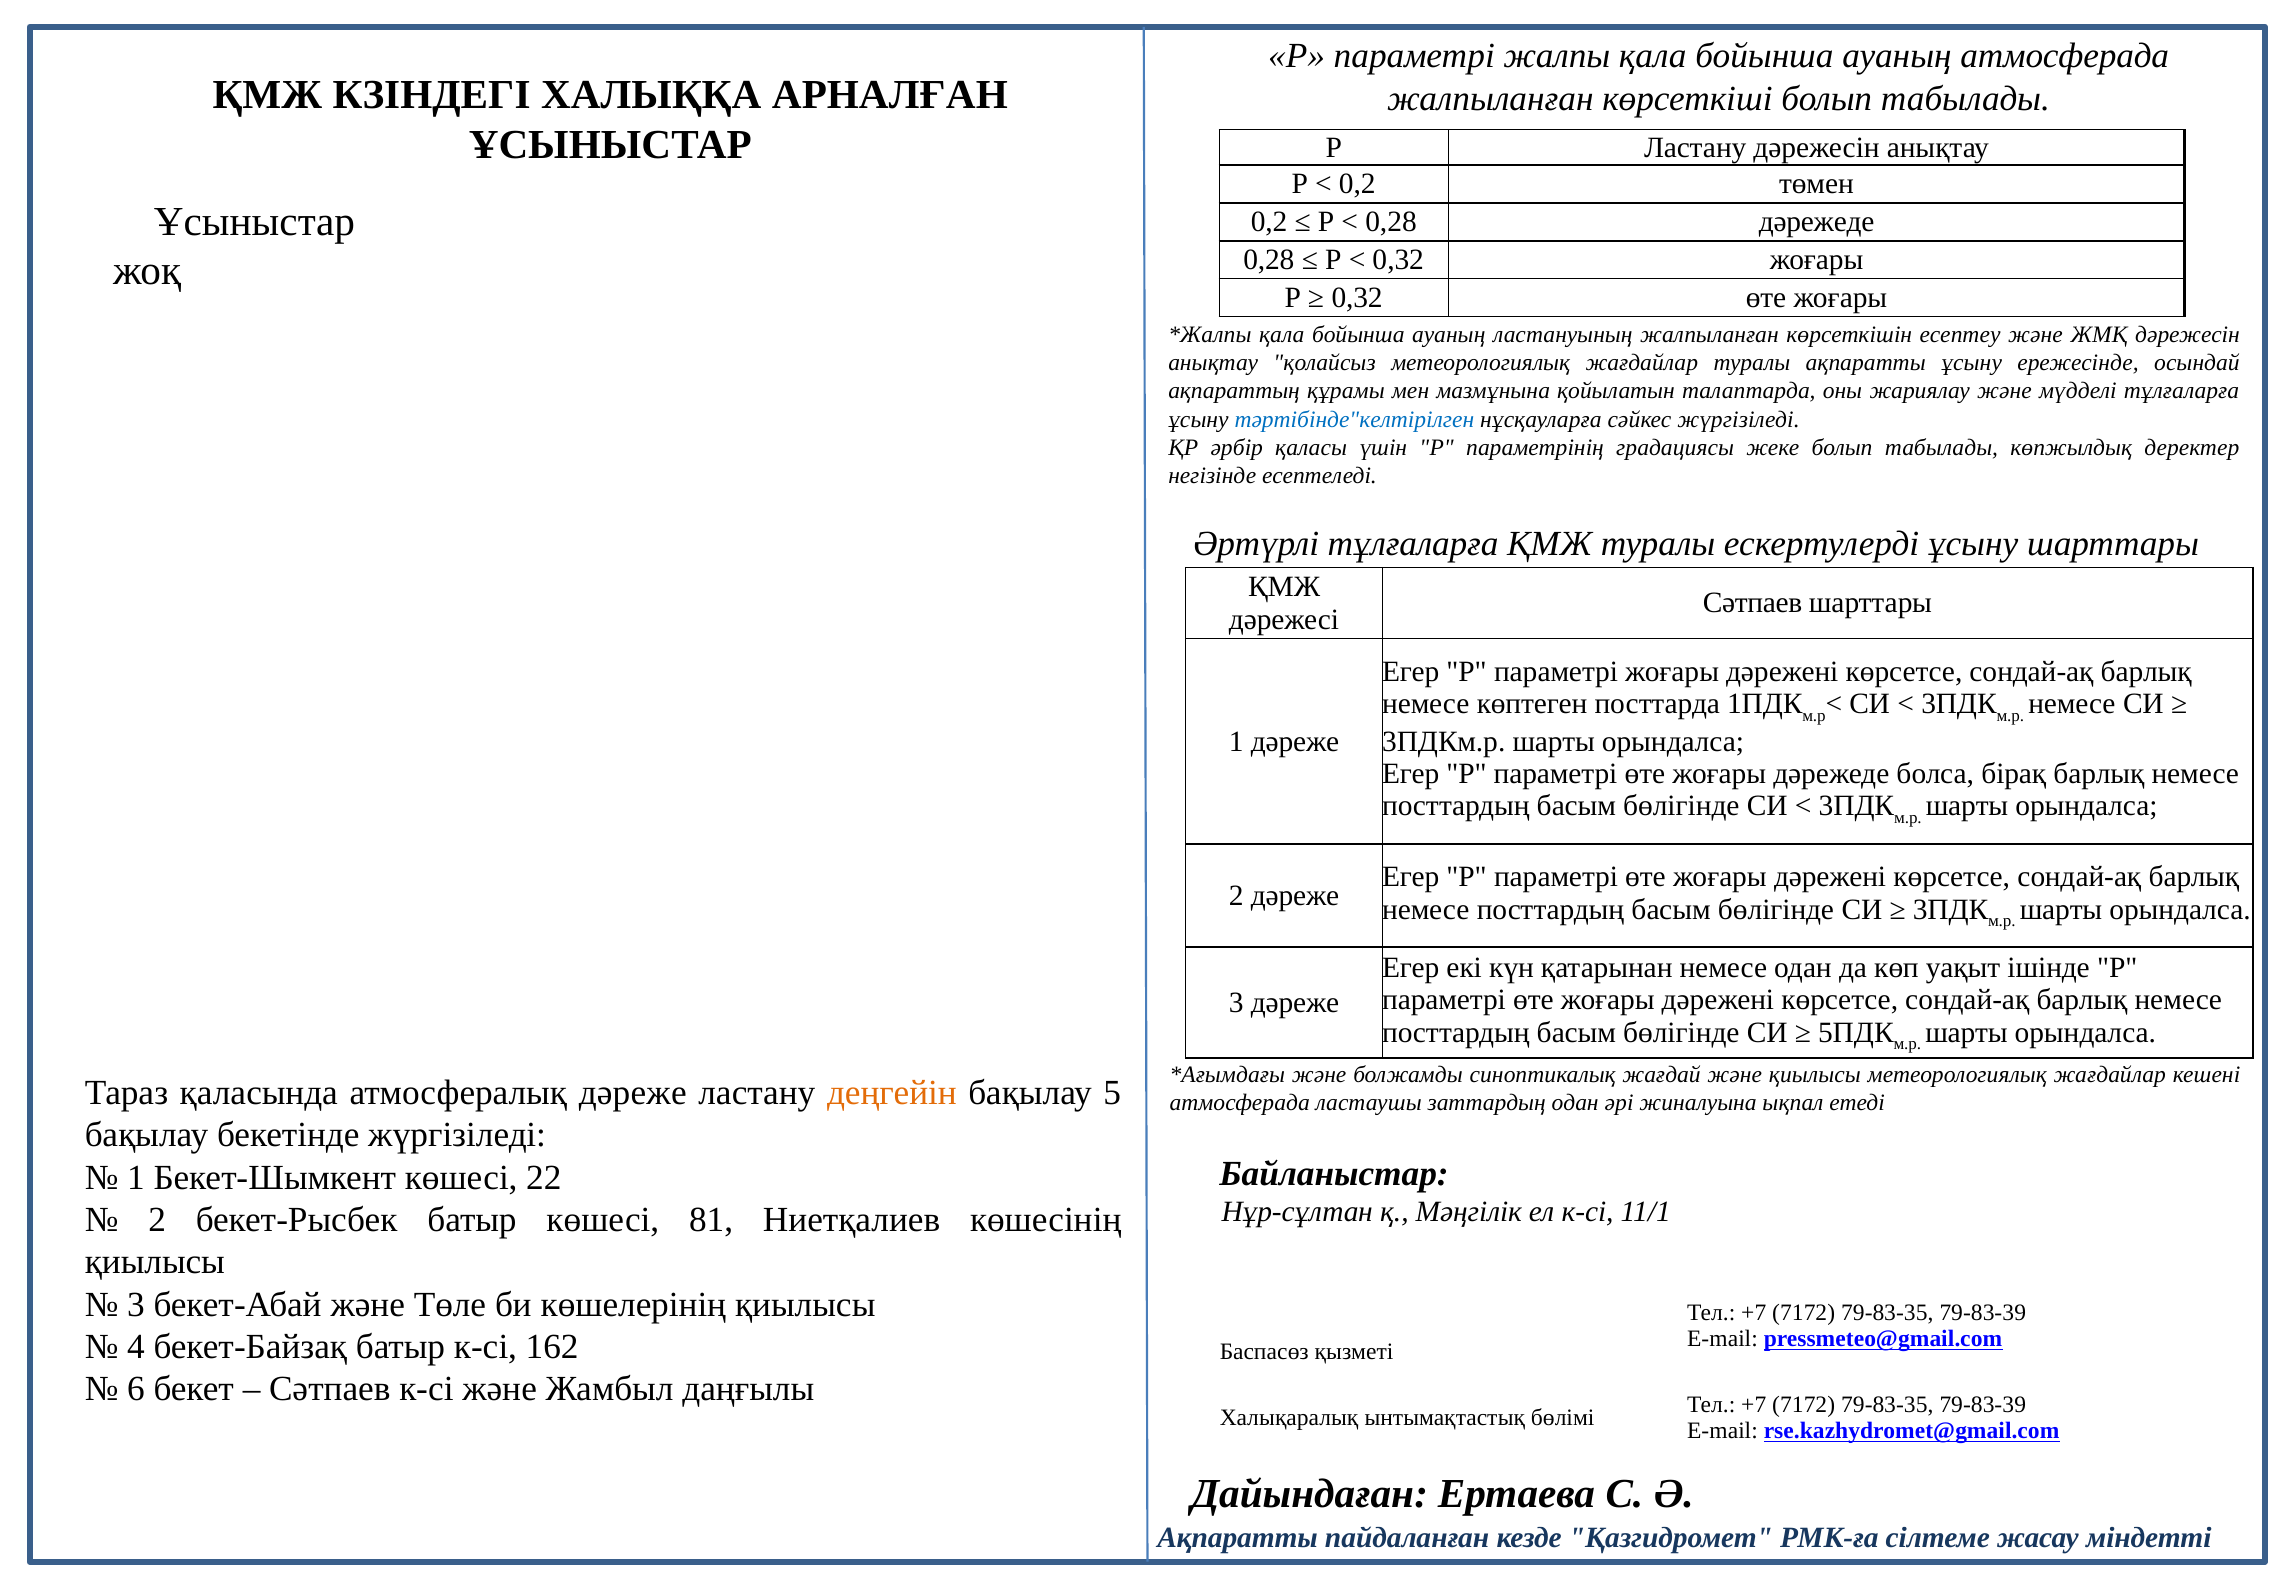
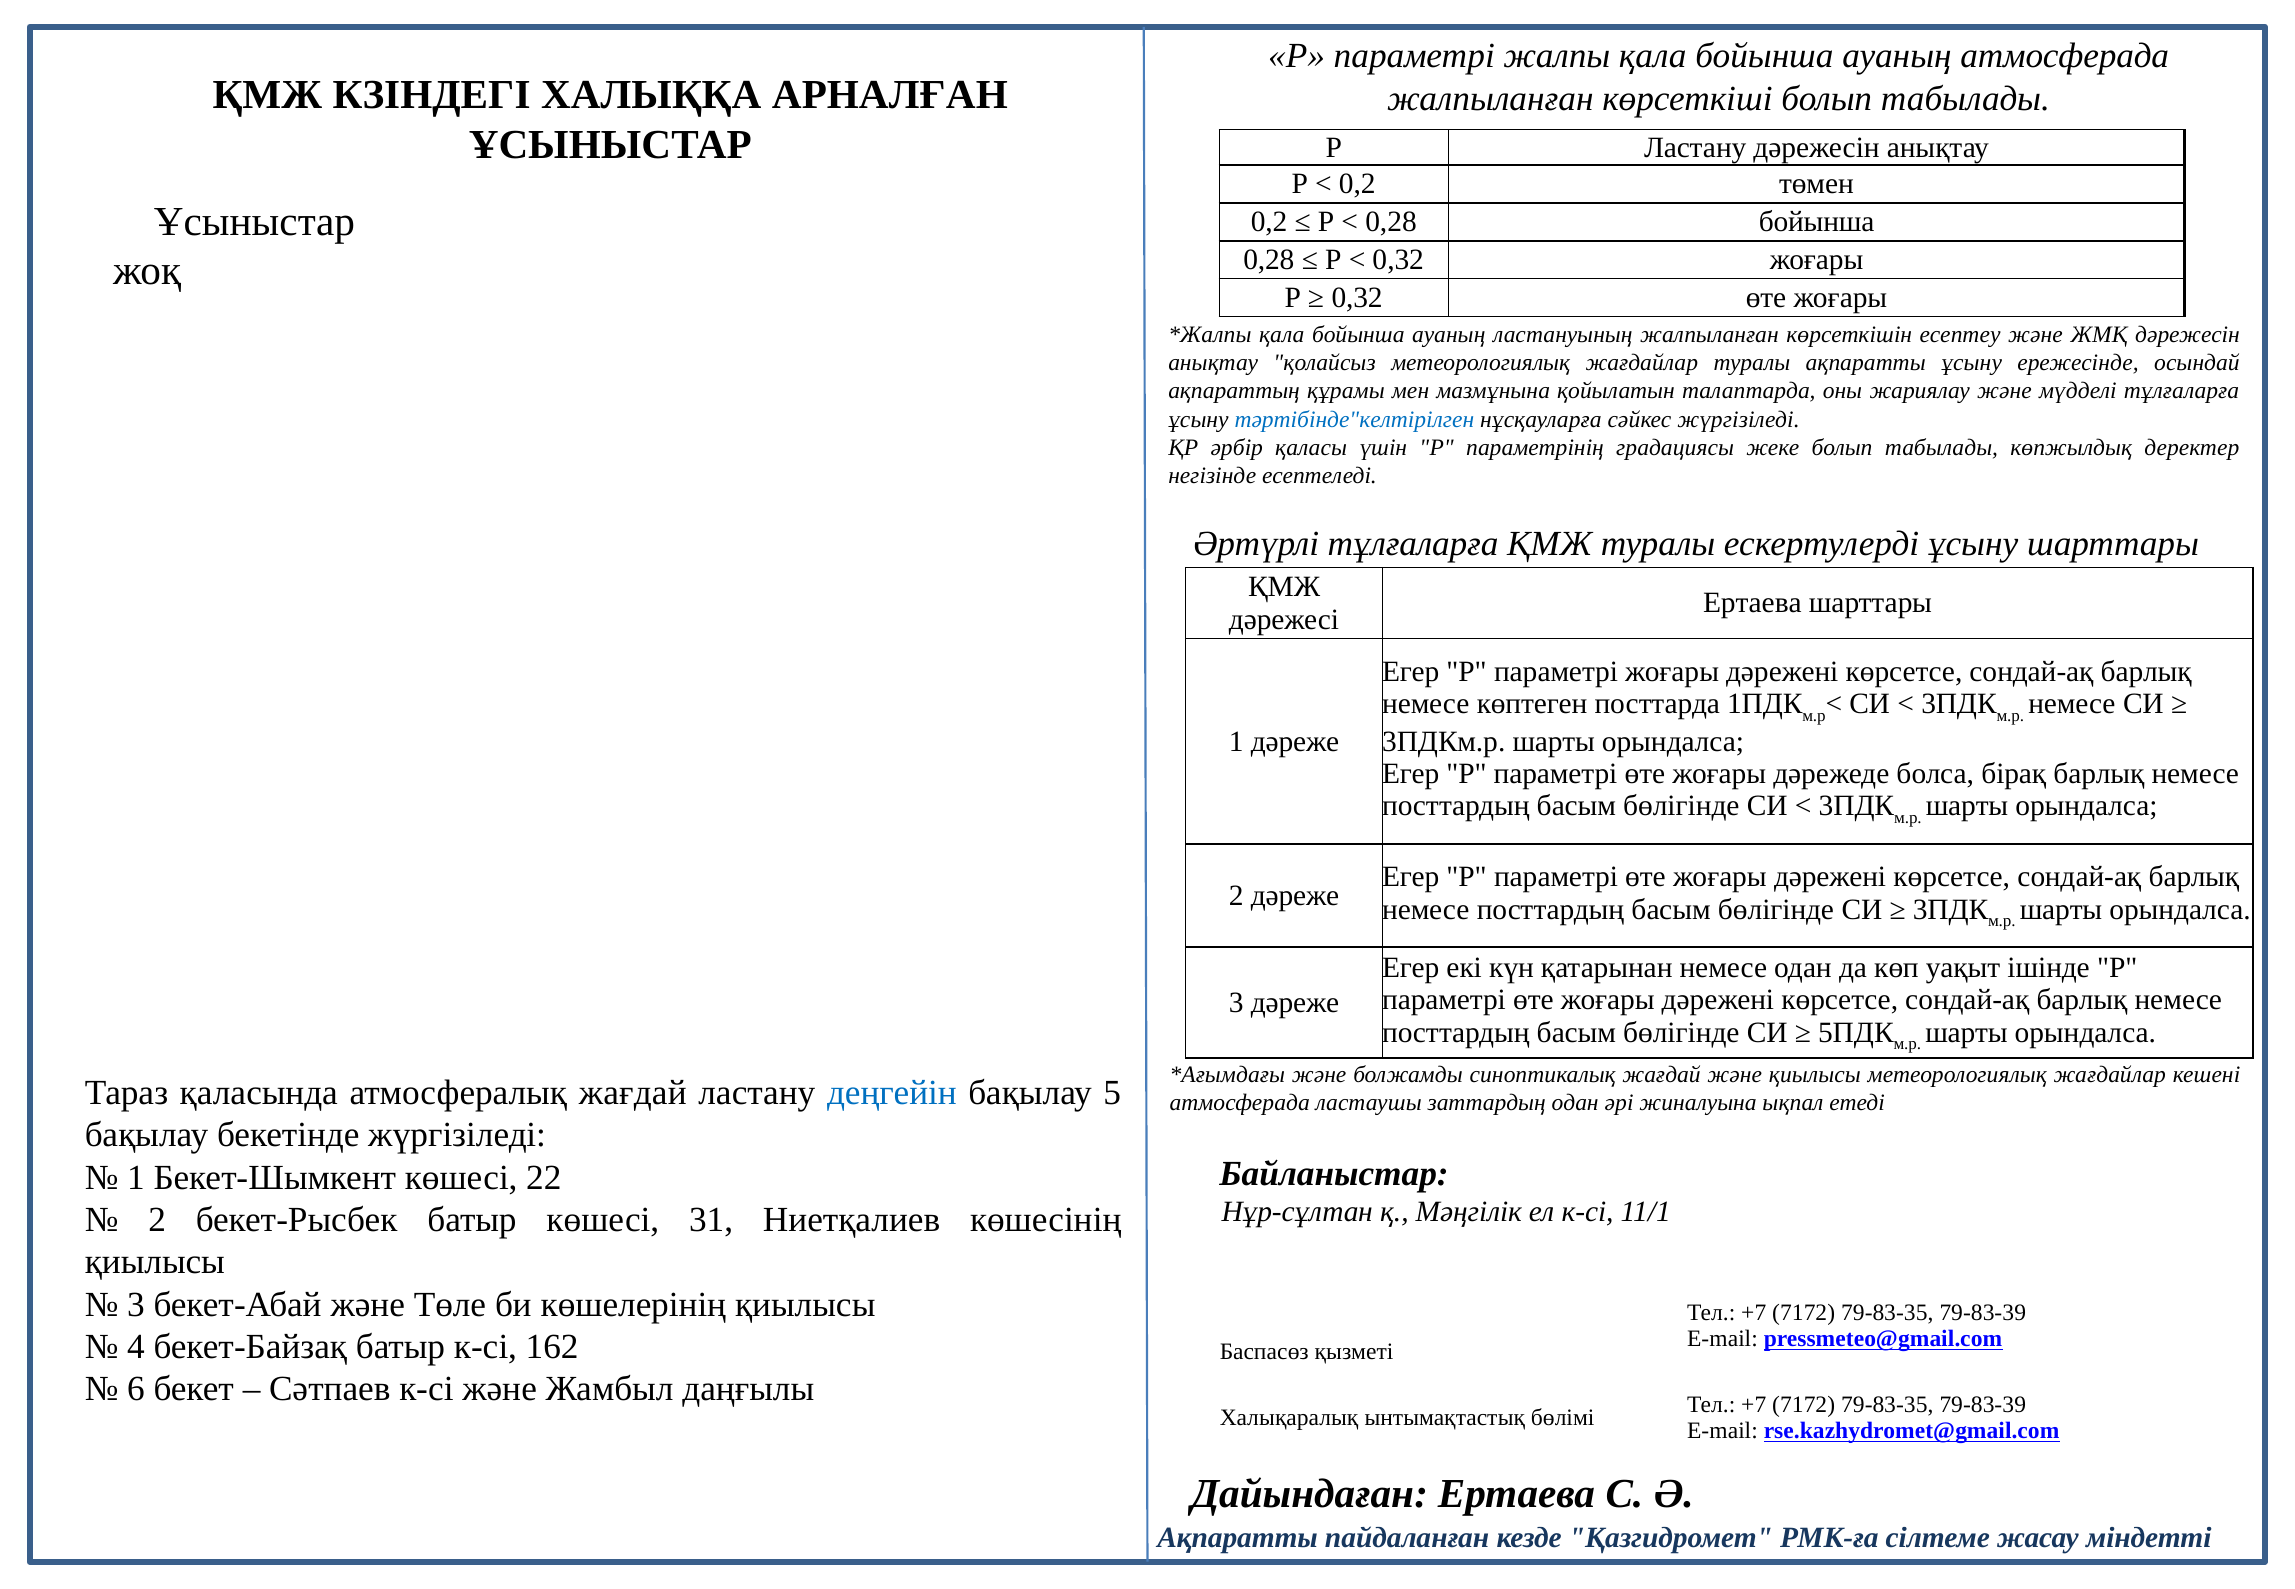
0,28 дәрежеде: дәрежеде -> бойынша (1817, 222)
Сәтпаев: Сәтпаев -> Ертаева (1752, 603)
атмосфералық дәреже: дәреже -> жағдай (633, 1093)
деңгейін colour: orange -> blue (892, 1093)
81: 81 -> 31 (711, 1220)
